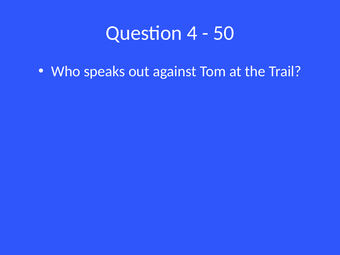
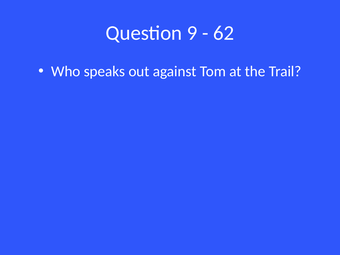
4: 4 -> 9 (192, 33)
50: 50 -> 62 (224, 33)
